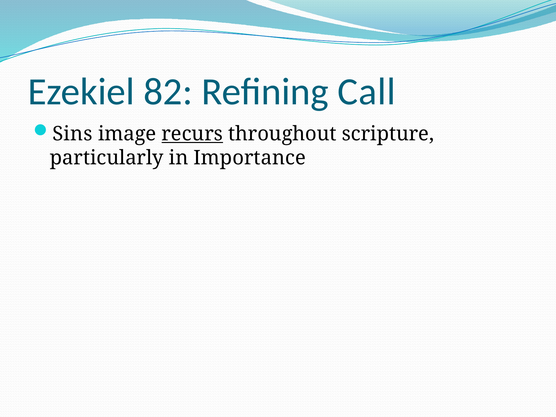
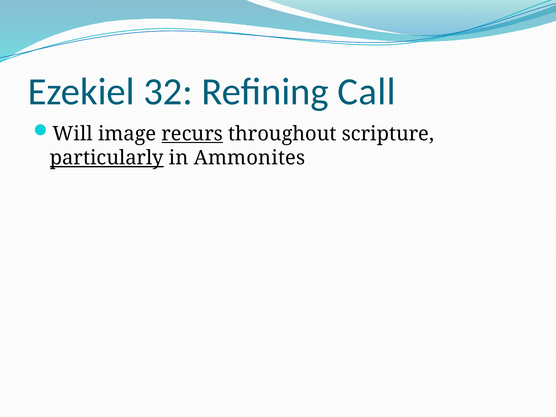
82: 82 -> 32 (168, 92)
Sins: Sins -> Will (73, 134)
particularly underline: none -> present (107, 158)
Importance: Importance -> Ammonites (250, 158)
